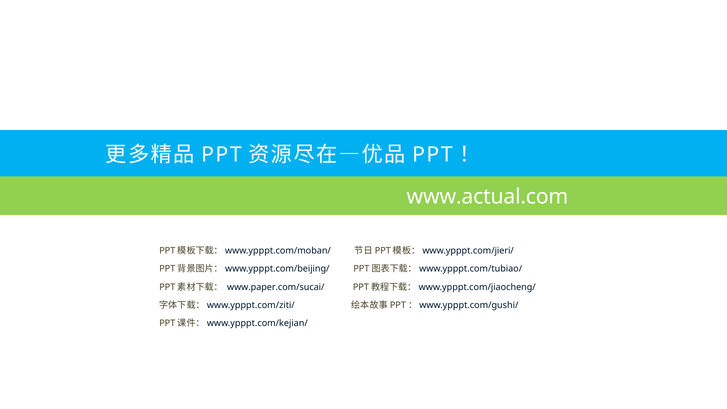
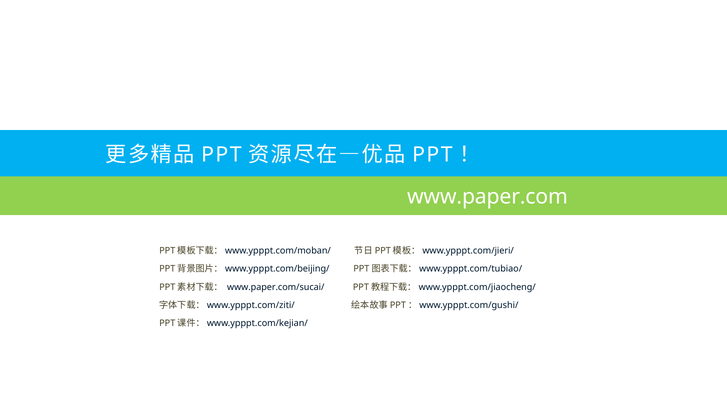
www.actual.com: www.actual.com -> www.paper.com (487, 197)
